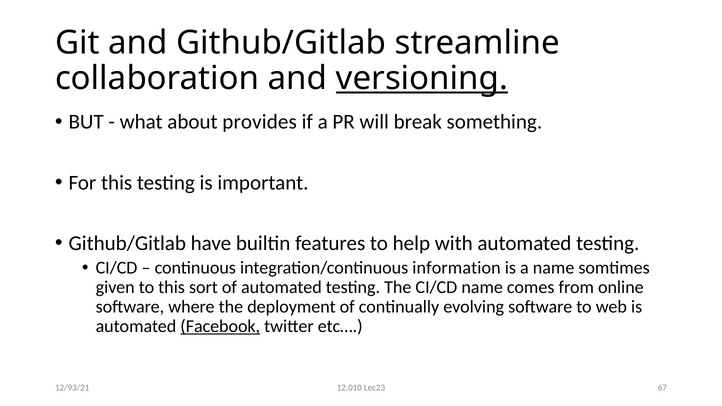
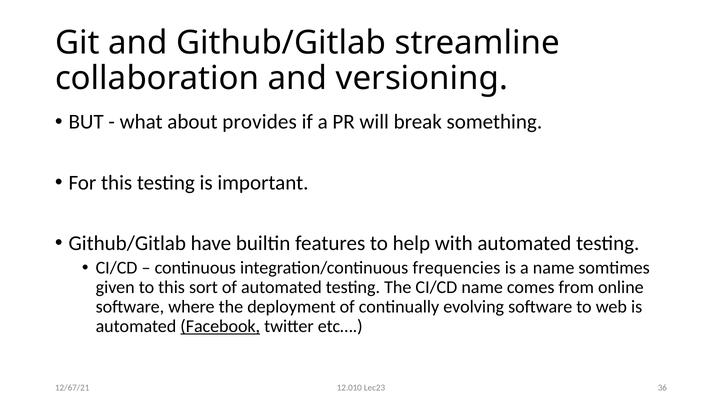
versioning underline: present -> none (422, 79)
information: information -> frequencies (456, 268)
67: 67 -> 36 (662, 388)
12/93/21: 12/93/21 -> 12/67/21 (72, 388)
